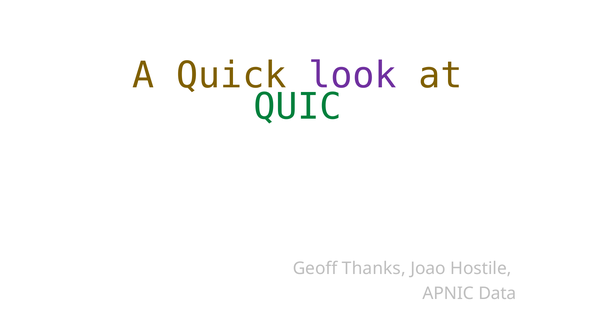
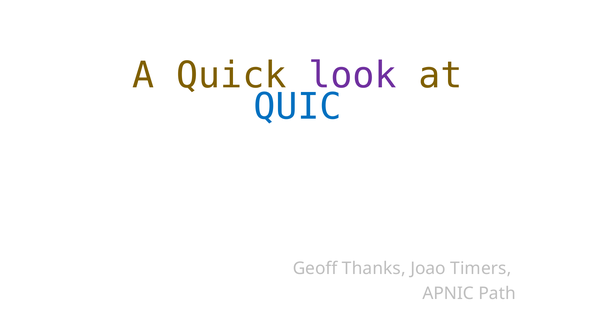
QUIC colour: green -> blue (297, 107)
Hostile: Hostile -> Timers (481, 268)
Data: Data -> Path (497, 293)
